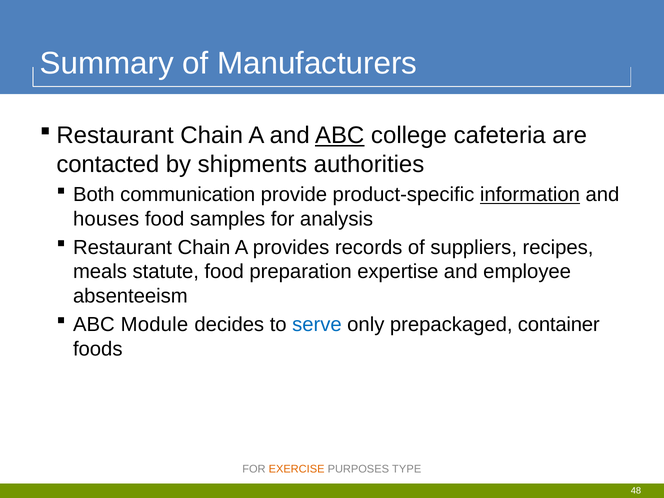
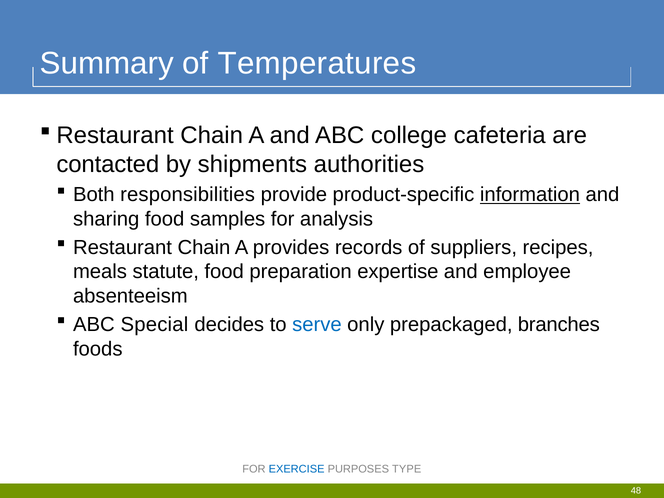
Manufacturers: Manufacturers -> Temperatures (317, 64)
ABC underline: present -> none (340, 136)
communication: communication -> responsibilities (188, 195)
houses: houses -> sharing (106, 219)
Module: Module -> Special (154, 324)
container: container -> branches (559, 324)
EXERCISE colour: orange -> blue (297, 469)
